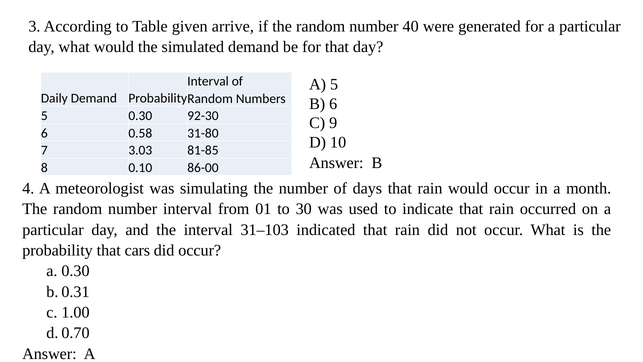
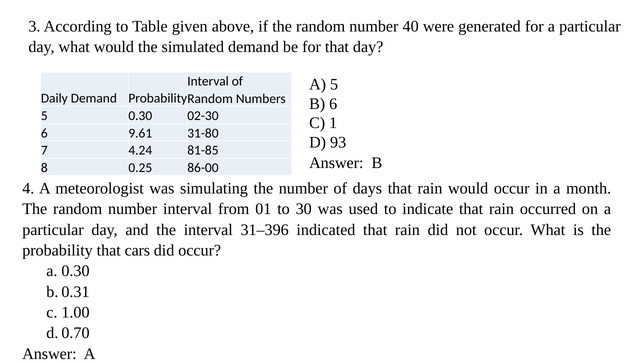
arrive: arrive -> above (233, 26)
92-30: 92-30 -> 02-30 (203, 116)
9: 9 -> 1 (333, 123)
0.58: 0.58 -> 9.61 (140, 133)
10: 10 -> 93 (338, 142)
3.03: 3.03 -> 4.24 (140, 150)
0.10: 0.10 -> 0.25 (140, 167)
31–103: 31–103 -> 31–396 (265, 230)
